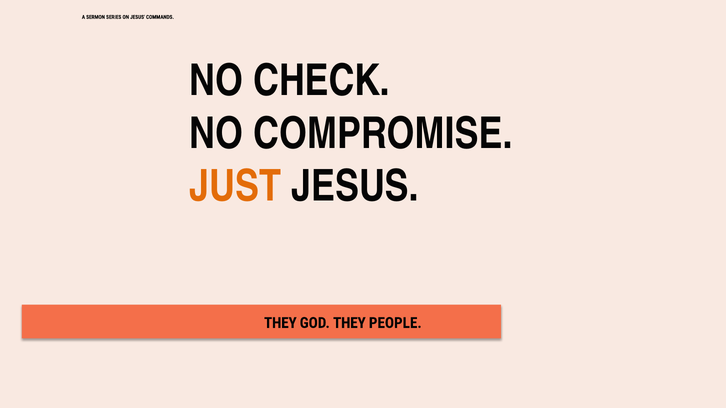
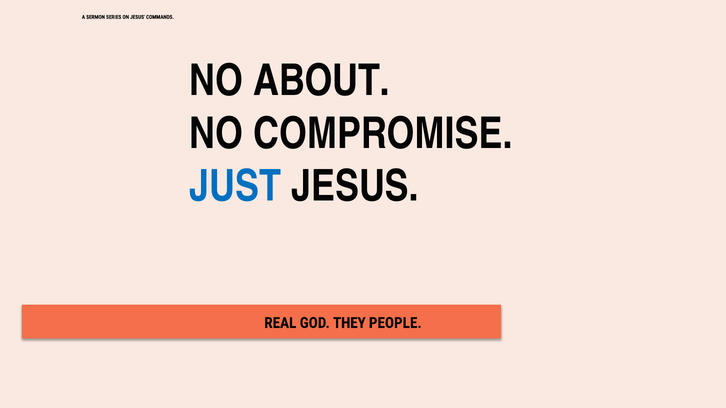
CHECK: CHECK -> ABOUT (322, 81)
JUST colour: orange -> blue (235, 186)
THEY: THEY -> REAL (280, 323)
